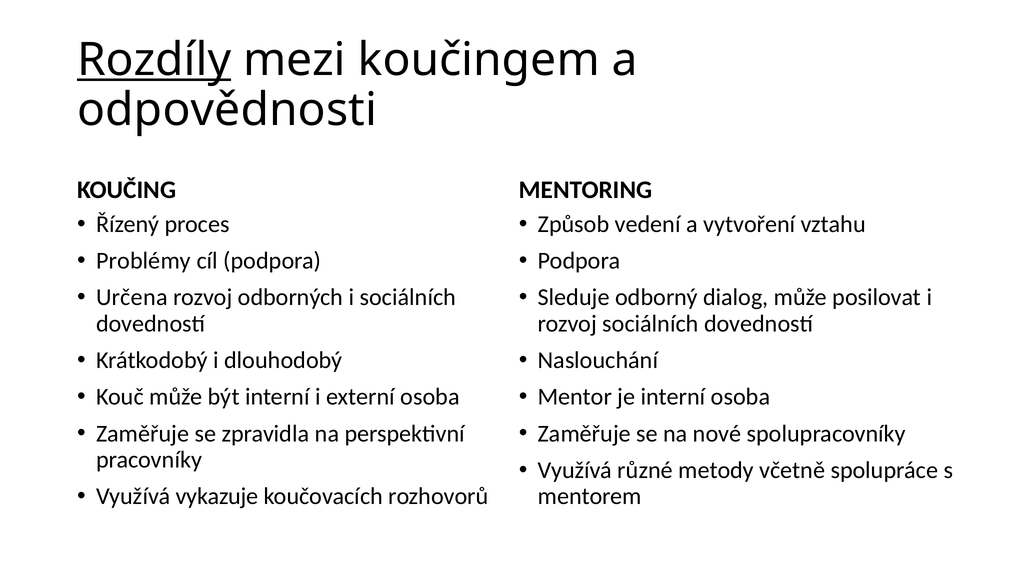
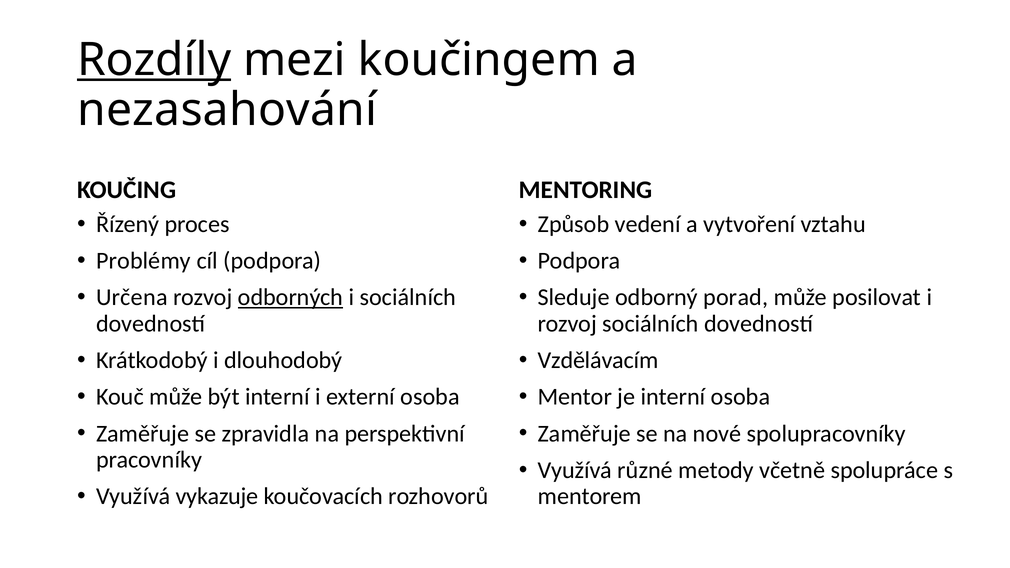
odpovědnosti: odpovědnosti -> nezasahování (227, 110)
odborných underline: none -> present (291, 298)
dialog: dialog -> porad (736, 298)
Naslouchání: Naslouchání -> Vzdělávacím (598, 360)
